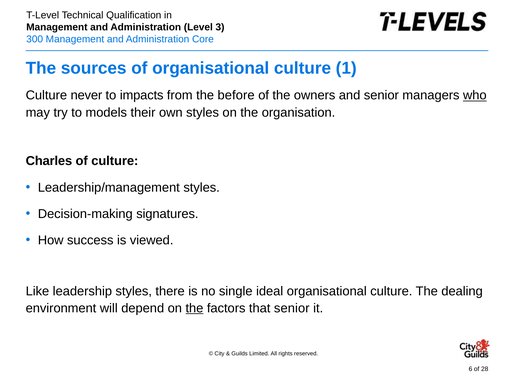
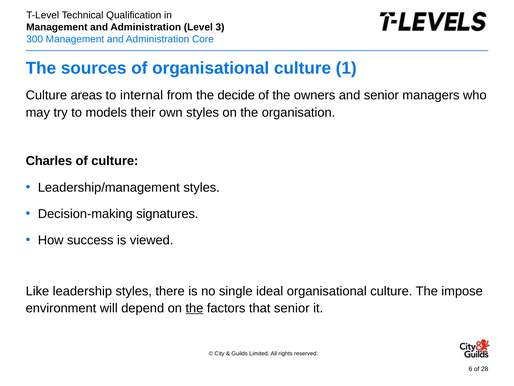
never: never -> areas (86, 95)
impacts: impacts -> internal (142, 95)
before: before -> decide (236, 95)
who underline: present -> none (475, 95)
dealing: dealing -> impose (462, 291)
